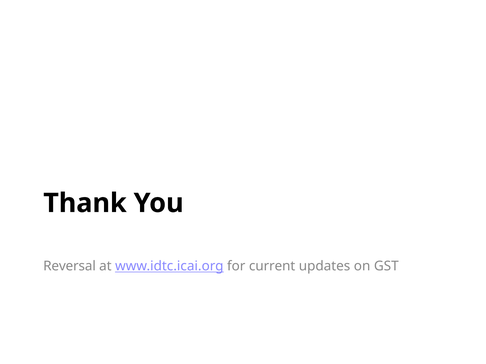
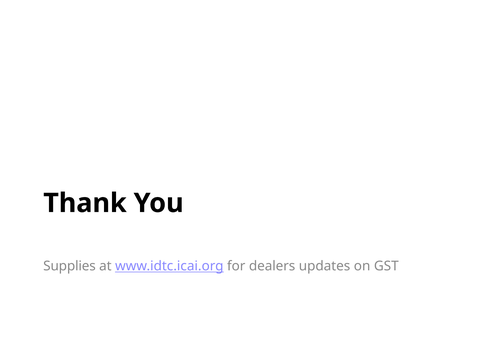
Reversal: Reversal -> Supplies (70, 266)
current: current -> dealers (272, 266)
